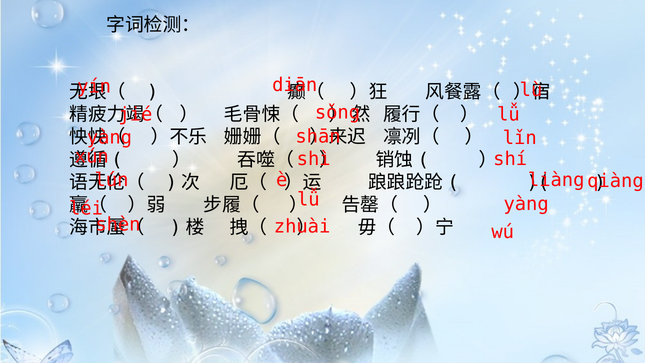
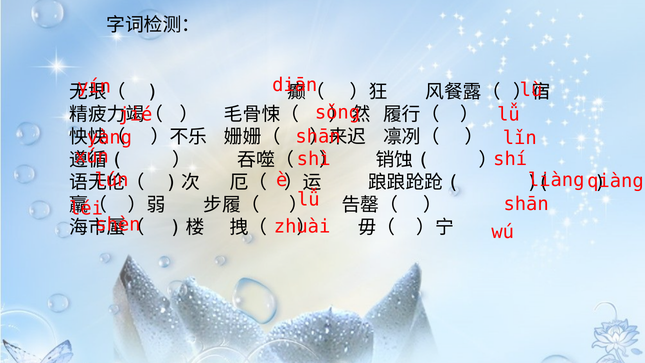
yàng: yàng -> shān (526, 204)
